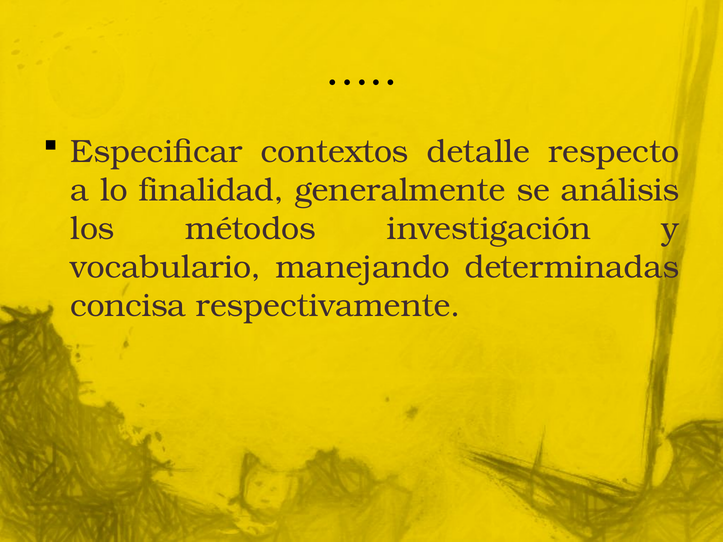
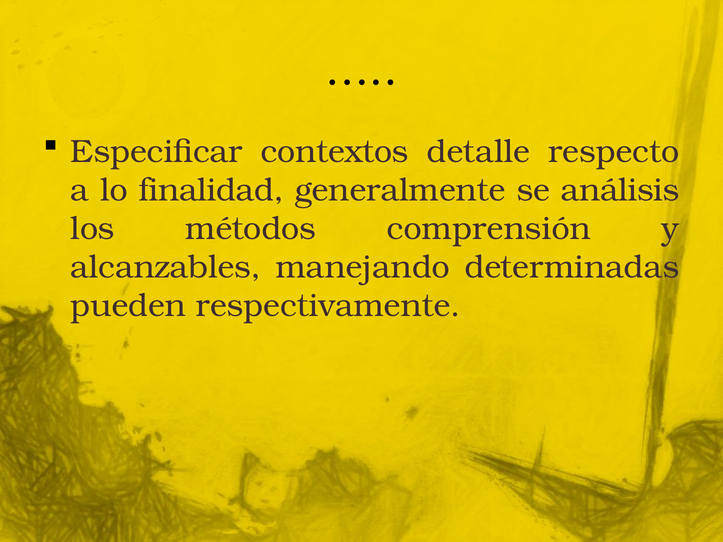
investigación: investigación -> comprensión (489, 229)
vocabulario: vocabulario -> alcanzables (166, 267)
concisa: concisa -> pueden (128, 306)
